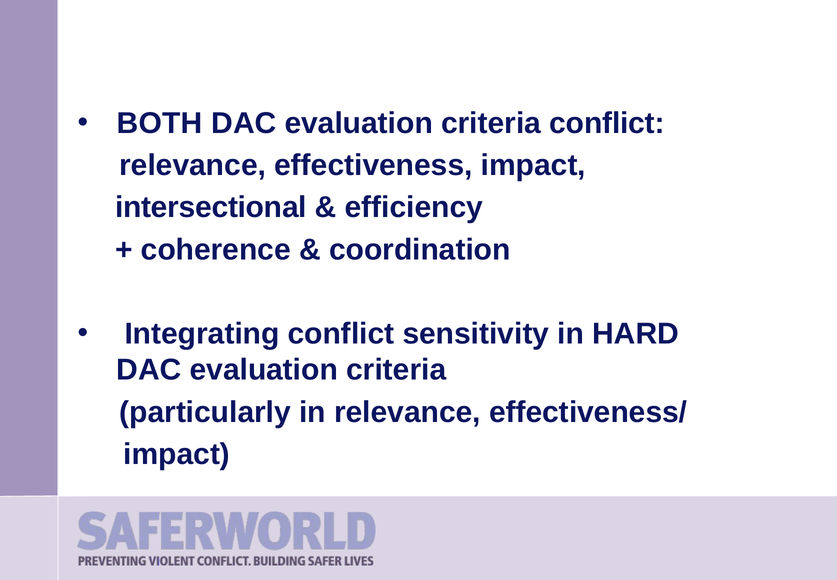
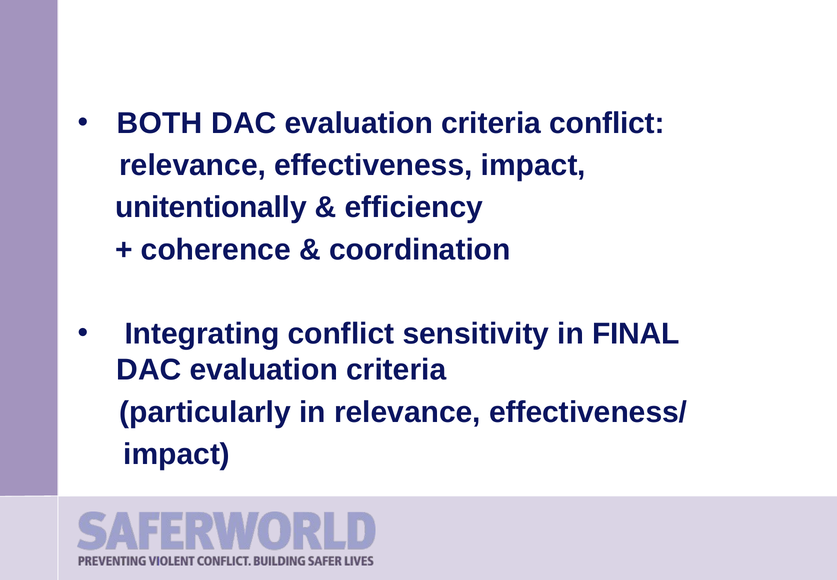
intersectional: intersectional -> unitentionally (211, 207)
HARD: HARD -> FINAL (636, 334)
